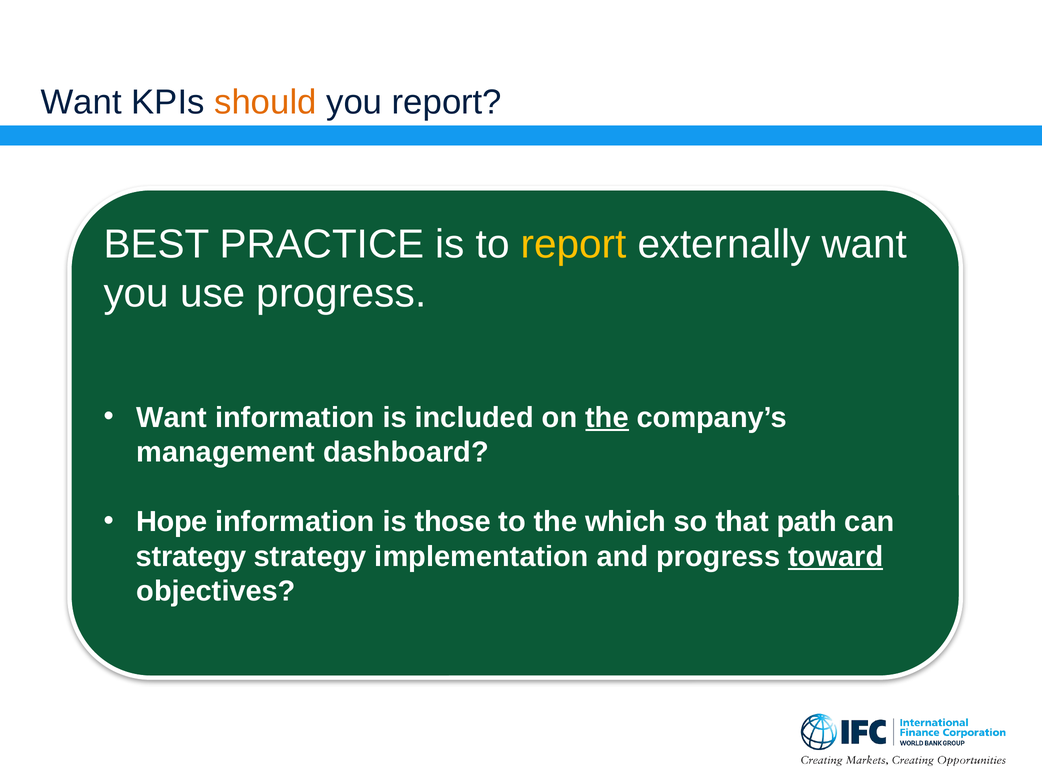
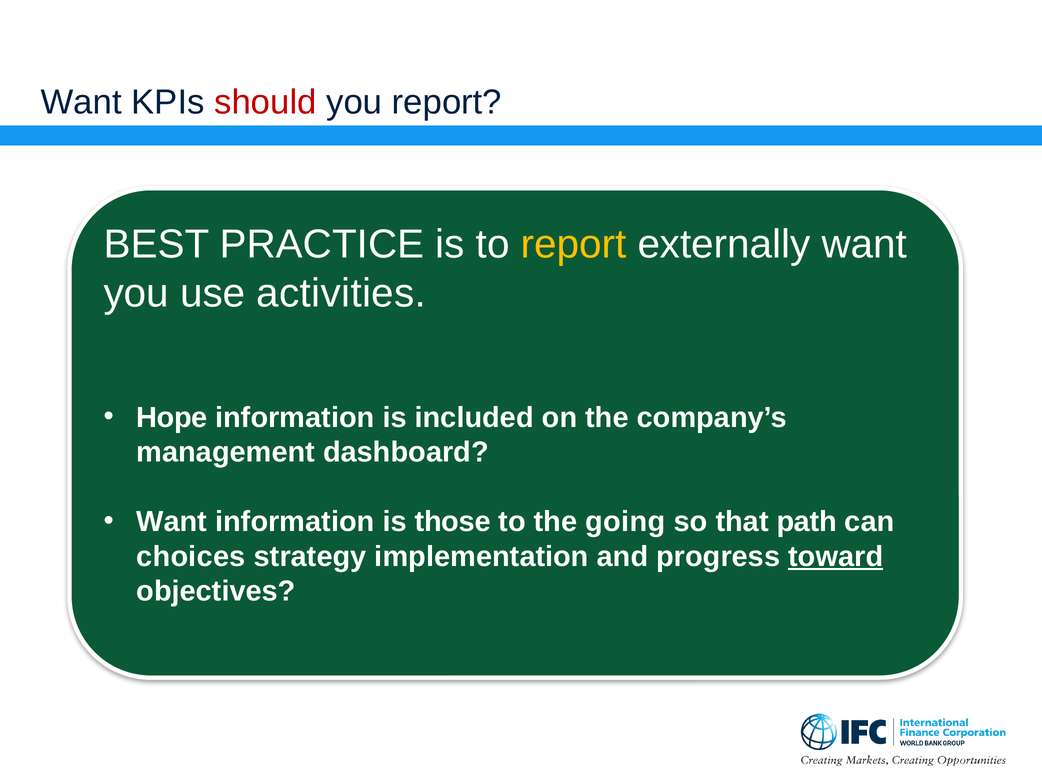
should colour: orange -> red (265, 102)
use progress: progress -> activities (341, 293)
Want: Want -> Hope (172, 417)
the underline: present -> none (607, 417)
Hope: Hope -> Want (172, 522)
which: which -> going (625, 522)
strategy: strategy -> choices (191, 556)
